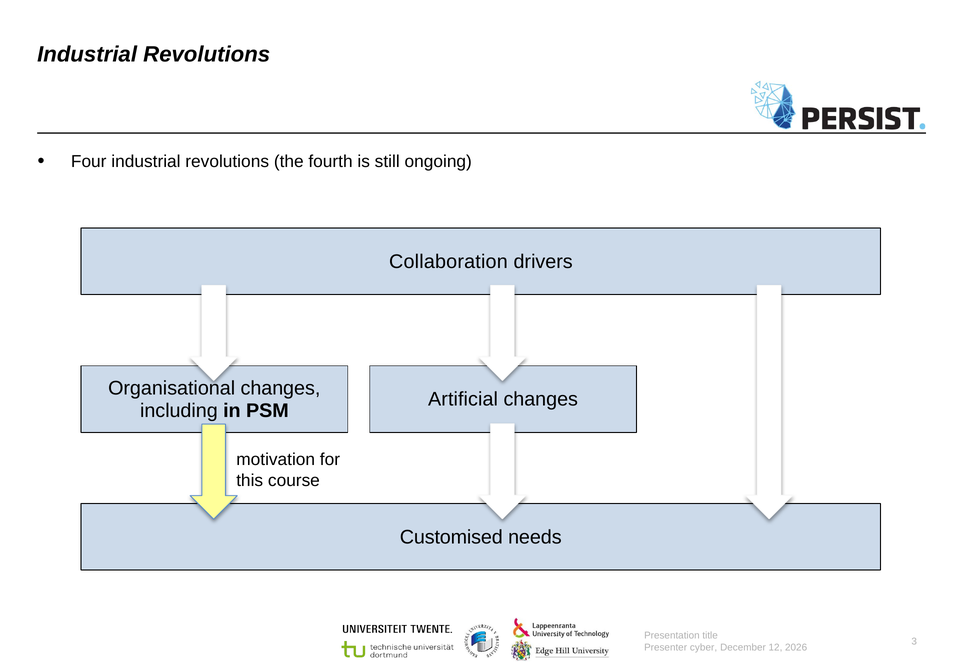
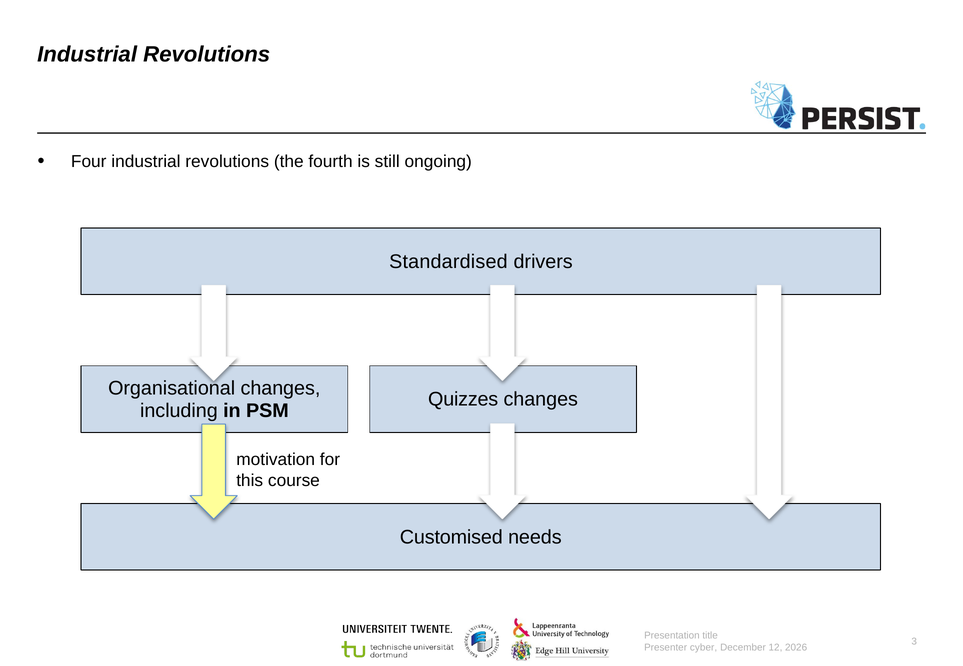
Collaboration: Collaboration -> Standardised (448, 262)
Artificial: Artificial -> Quizzes (463, 400)
